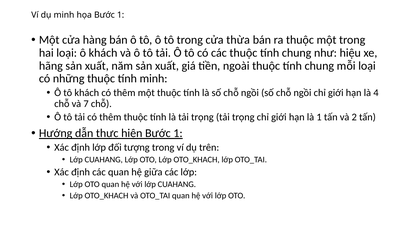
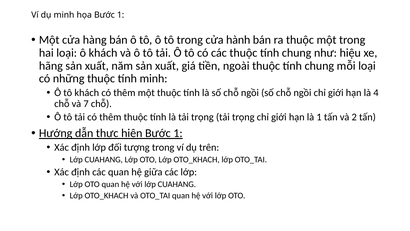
thừa: thừa -> hành (238, 40)
